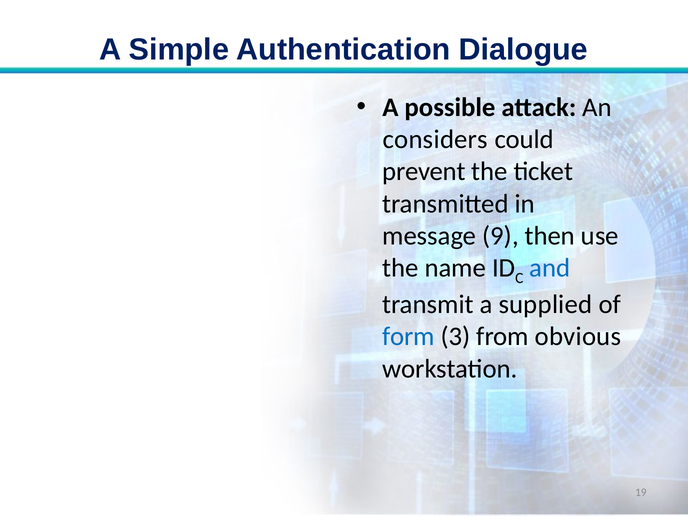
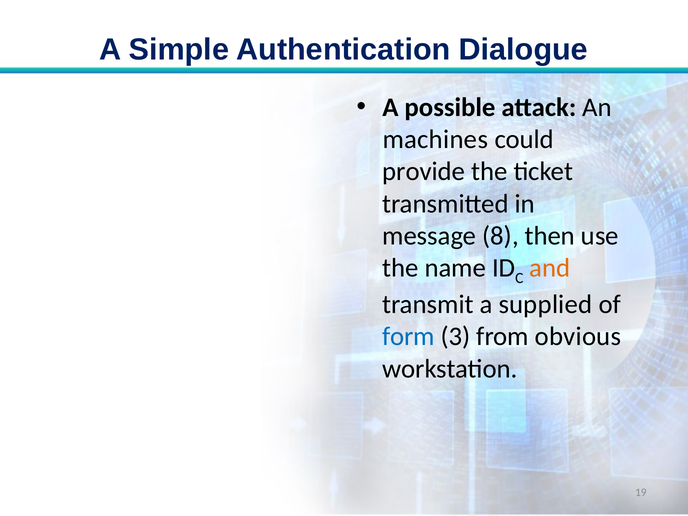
considers: considers -> machines (435, 139)
prevent: prevent -> provide (424, 172)
9: 9 -> 8 (501, 236)
and colour: blue -> orange (550, 268)
